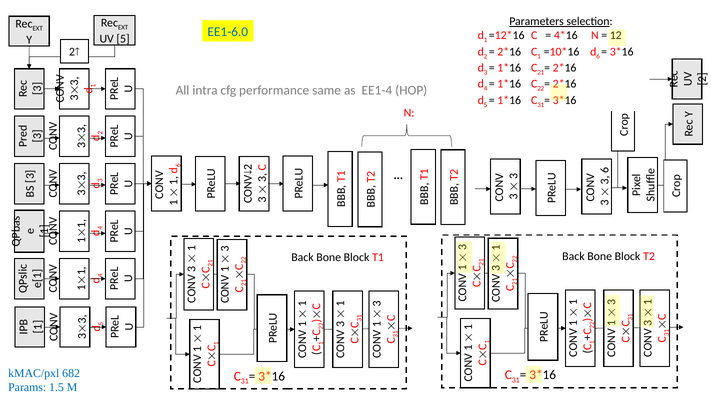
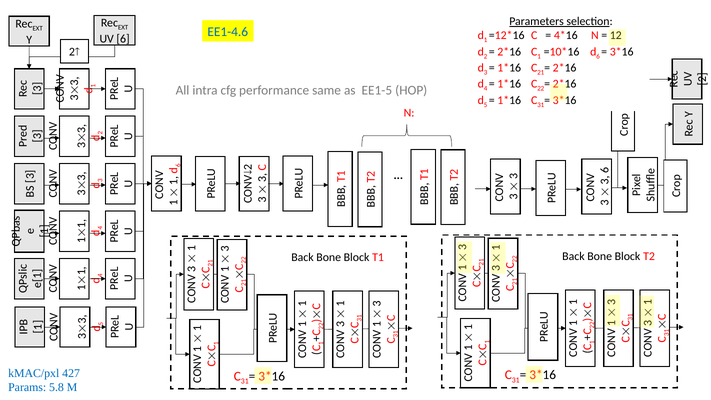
EE1-6.0: EE1-6.0 -> EE1-4.6 (228, 32)
UV 5: 5 -> 6 (123, 39)
EE1-4: EE1-4 -> EE1-5 (377, 90)
682: 682 -> 427 (71, 373)
1.5: 1.5 -> 5.8 (57, 387)
